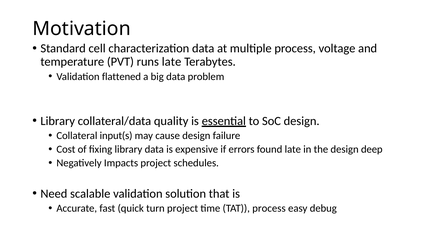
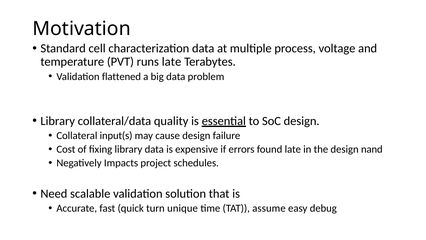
deep: deep -> nand (372, 149)
turn project: project -> unique (183, 208)
TAT process: process -> assume (269, 208)
